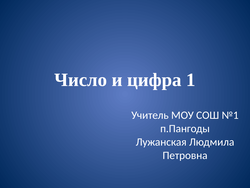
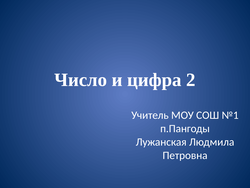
1: 1 -> 2 (191, 80)
